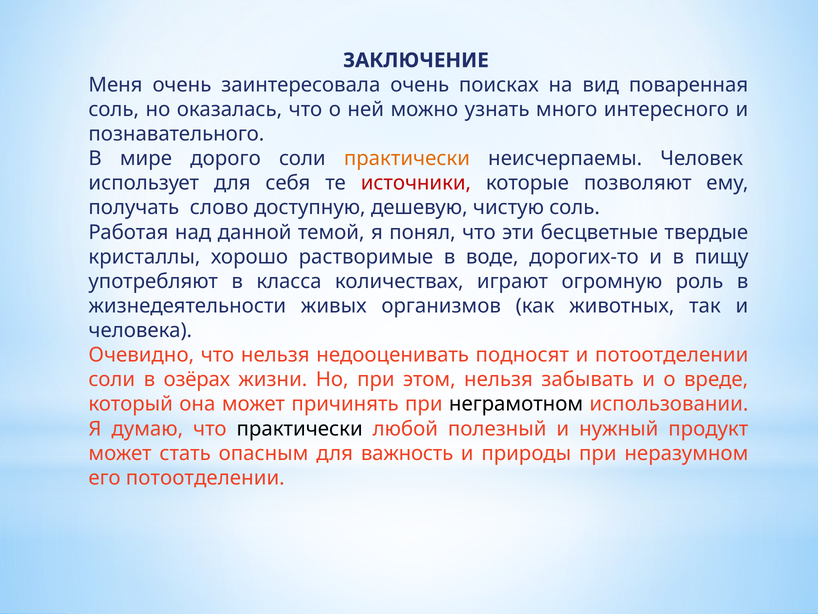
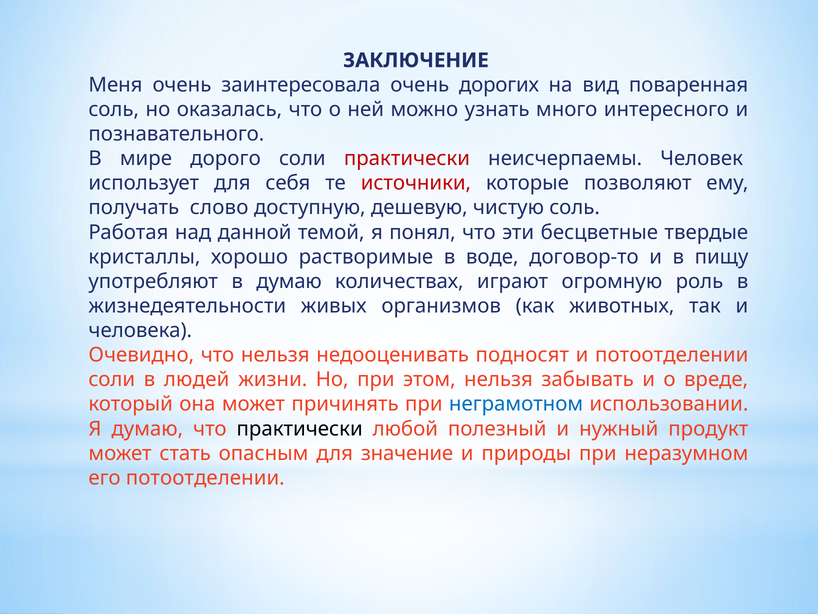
поисках: поисках -> дорогих (499, 85)
практически colour: orange -> red (407, 158)
дорогих-то: дорогих-то -> договор-то (584, 257)
в класса: класса -> думаю (289, 281)
озёрах: озёрах -> людей (197, 379)
неграмотном colour: black -> blue (516, 404)
важность: важность -> значение (407, 453)
